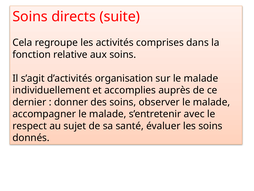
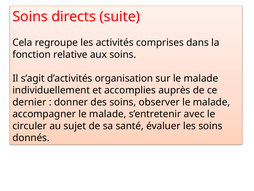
respect: respect -> circuler (30, 126)
